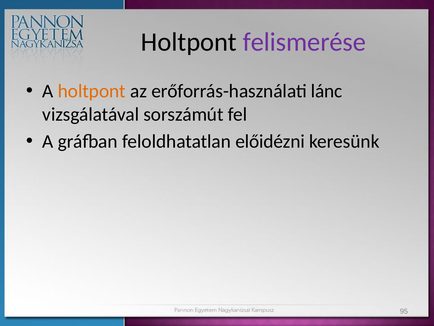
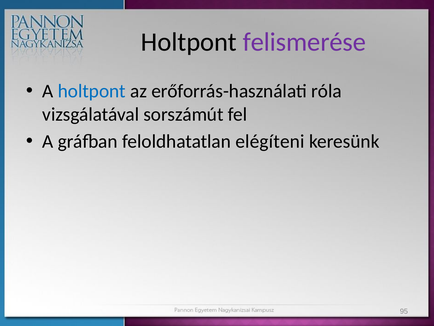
holtpont colour: orange -> blue (92, 91)
lánc: lánc -> róla (327, 91)
előidézni: előidézni -> elégíteni (270, 141)
